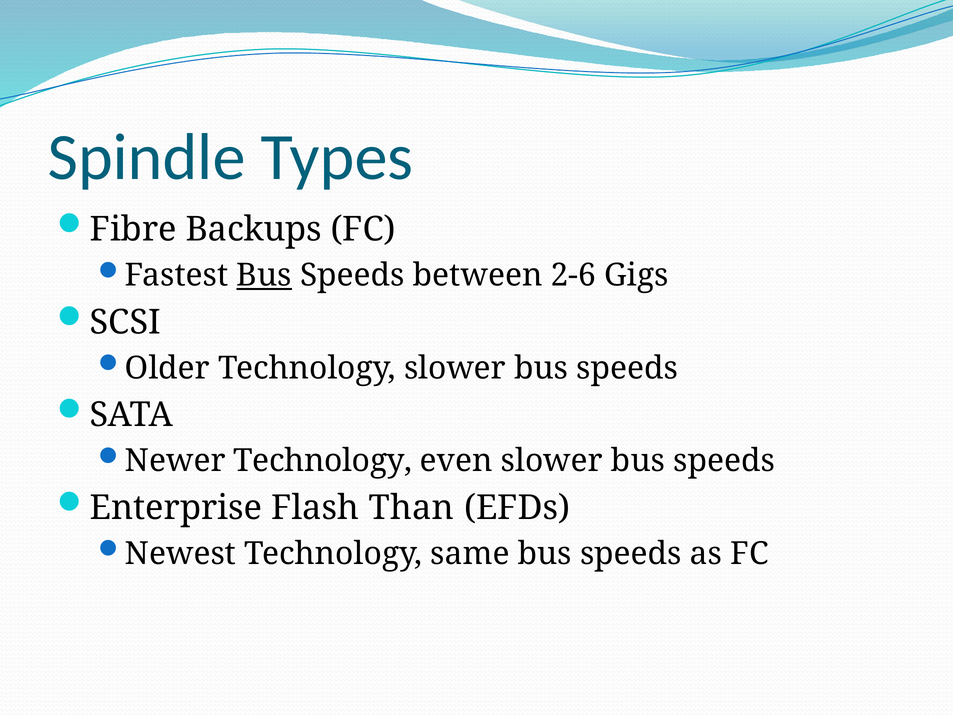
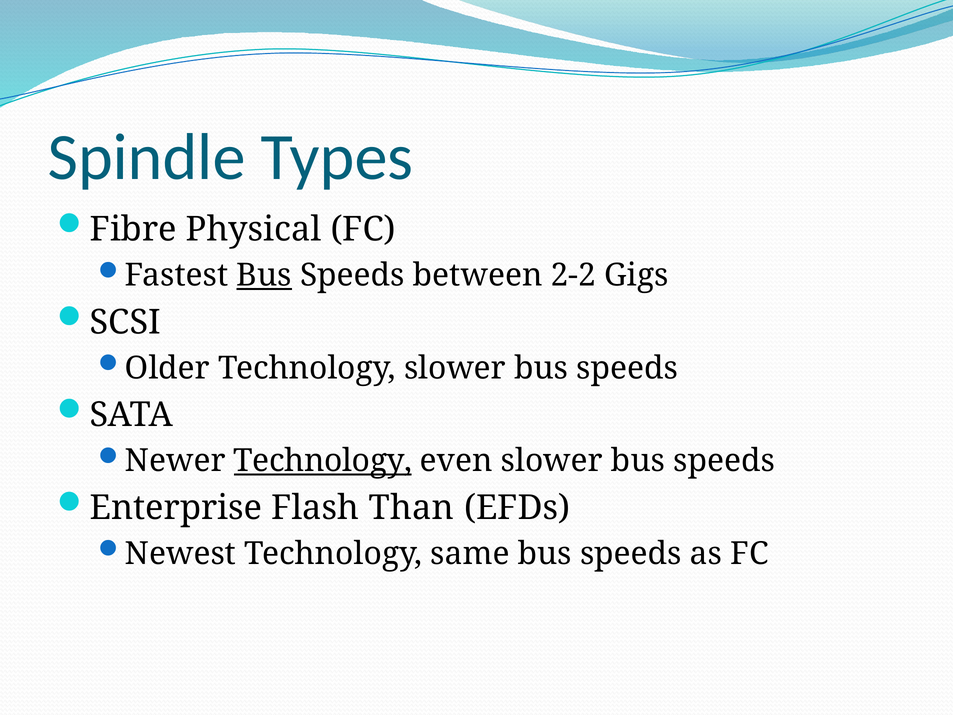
Backups: Backups -> Physical (254, 230)
2-6: 2-6 -> 2-2 (573, 275)
Technology underline: none -> present (323, 461)
